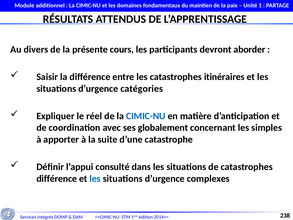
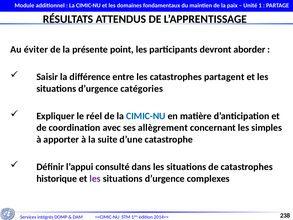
divers: divers -> éviter (36, 49)
cours: cours -> point (122, 49)
itinéraires: itinéraires -> partagent (224, 77)
globalement: globalement -> allègrement (163, 128)
différence: différence -> historique (57, 178)
les colour: blue -> purple (95, 178)
